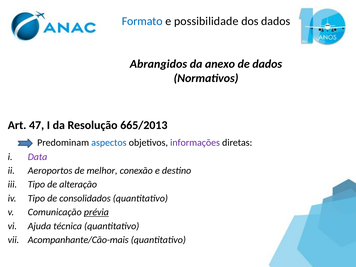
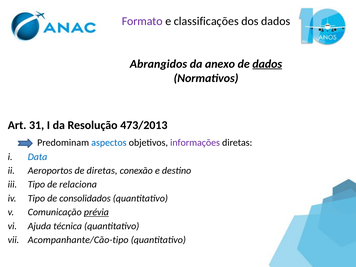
Formato colour: blue -> purple (142, 21)
possibilidade: possibilidade -> classificações (206, 21)
dados underline: none -> present (267, 64)
47: 47 -> 31 (37, 125)
665/2013: 665/2013 -> 473/2013 (144, 125)
Data colour: purple -> blue (38, 157)
de melhor: melhor -> diretas (102, 171)
alteração: alteração -> relaciona (78, 184)
Acompanhante/Cão-mais: Acompanhante/Cão-mais -> Acompanhante/Cão-tipo (78, 240)
